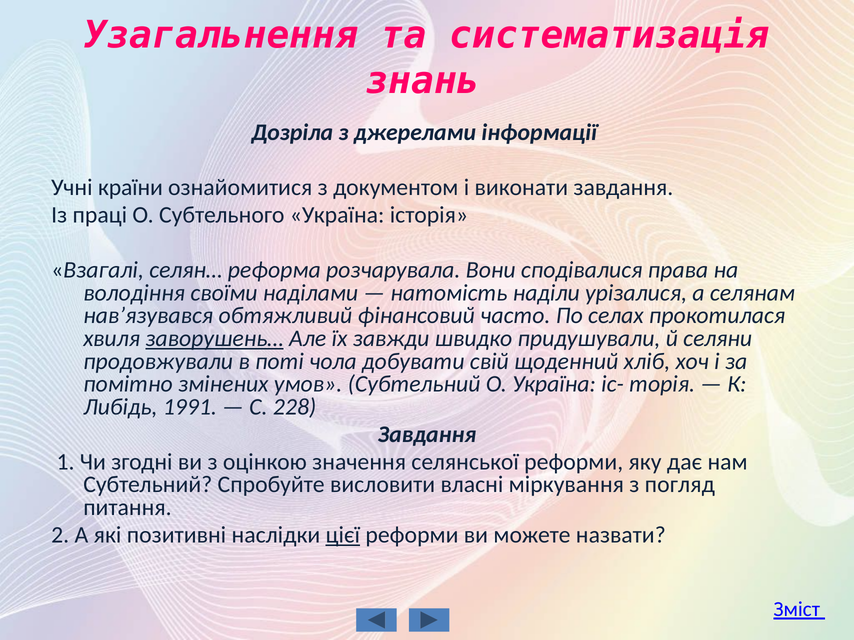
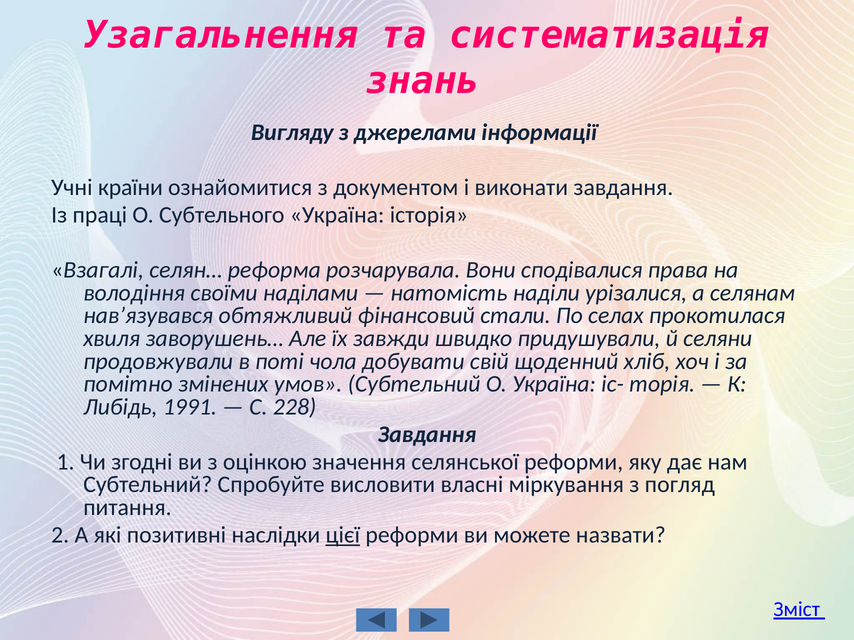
Дозріла: Дозріла -> Вигляду (292, 133)
часто: часто -> стали (515, 316)
заворушень… underline: present -> none (215, 339)
